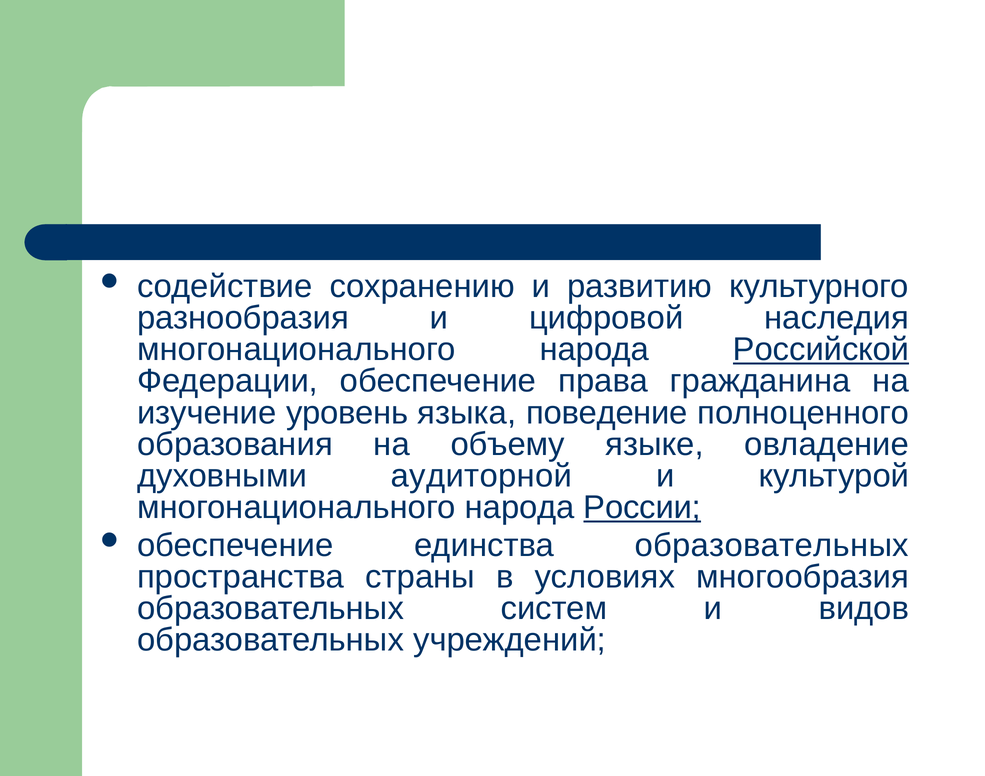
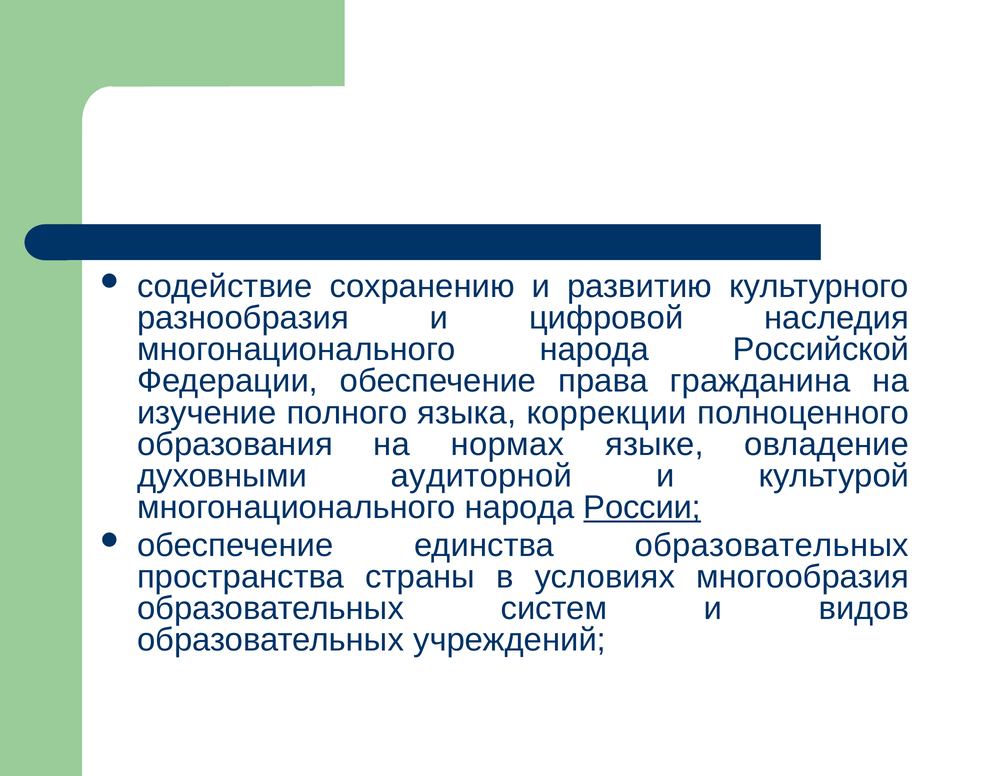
Российской underline: present -> none (821, 349)
уровень: уровень -> полного (347, 413)
поведение: поведение -> коррекции (607, 413)
объему: объему -> нормах (507, 444)
